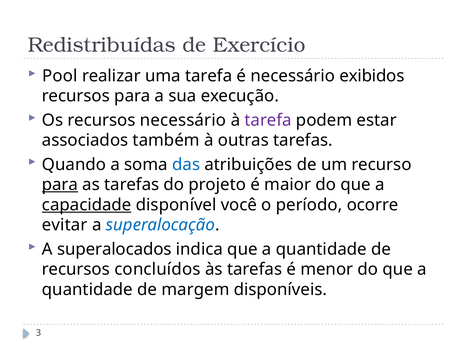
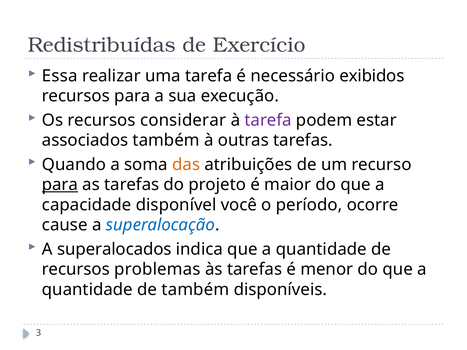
Pool: Pool -> Essa (60, 76)
recursos necessário: necessário -> considerar (183, 120)
das colour: blue -> orange (186, 165)
capacidade underline: present -> none (87, 205)
evitar: evitar -> cause (65, 225)
concluídos: concluídos -> problemas (157, 270)
de margem: margem -> também (195, 290)
